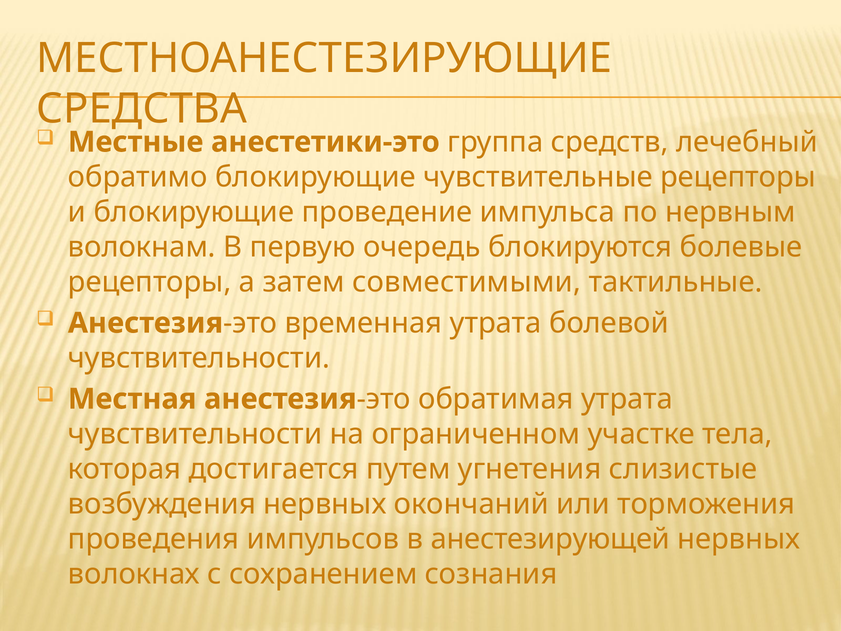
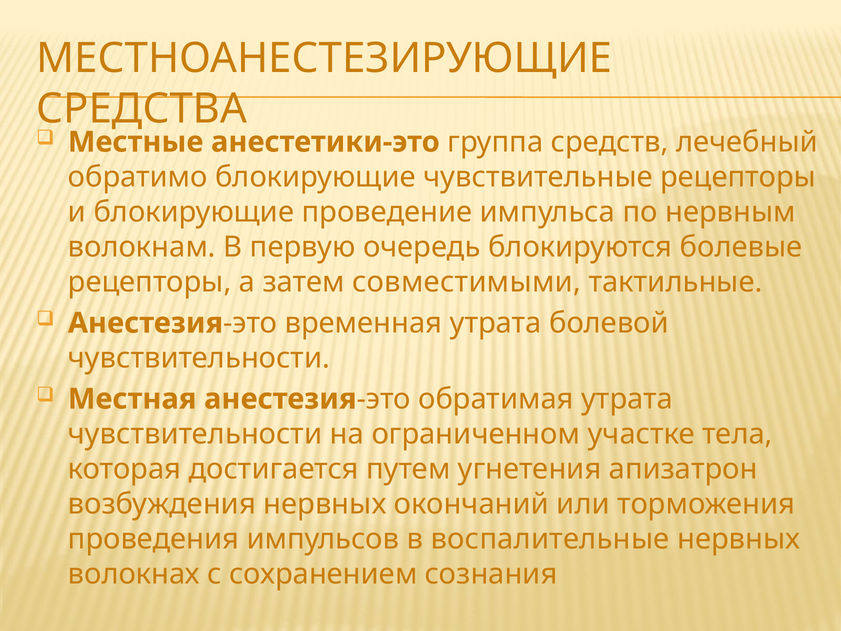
слизистые: слизистые -> апизатрон (683, 469)
анестезирующей: анестезирующей -> воспалительные (550, 539)
